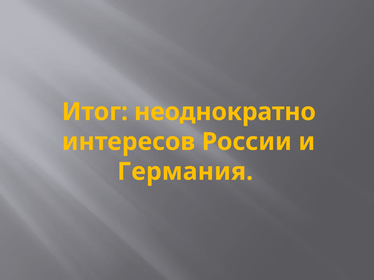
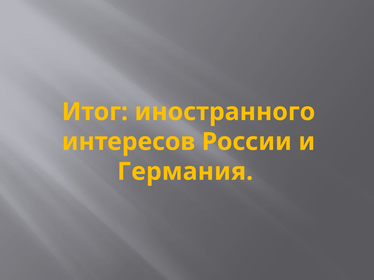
неоднократно: неоднократно -> иностранного (225, 112)
